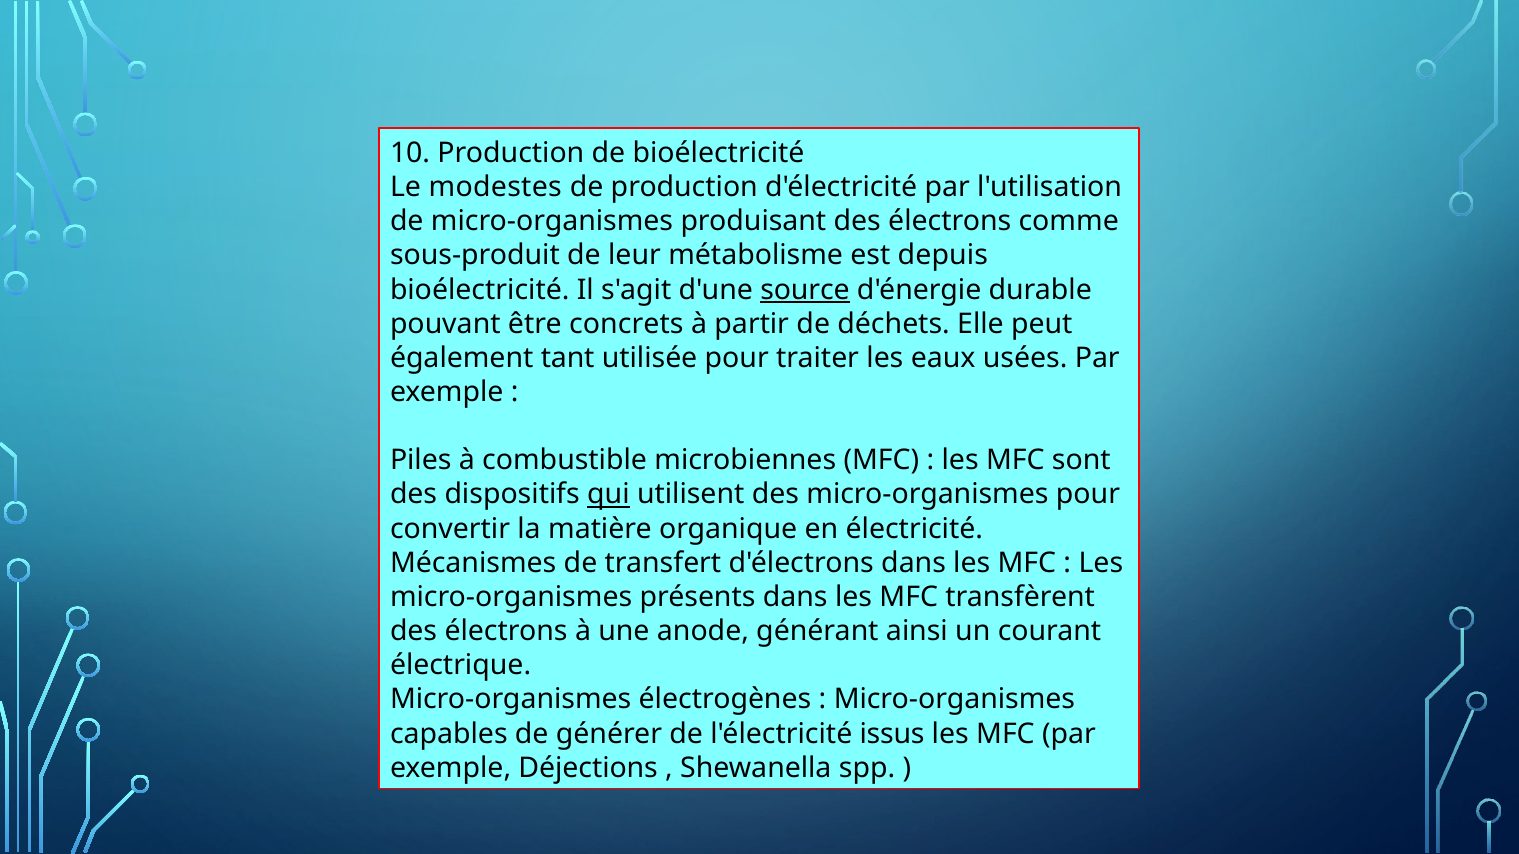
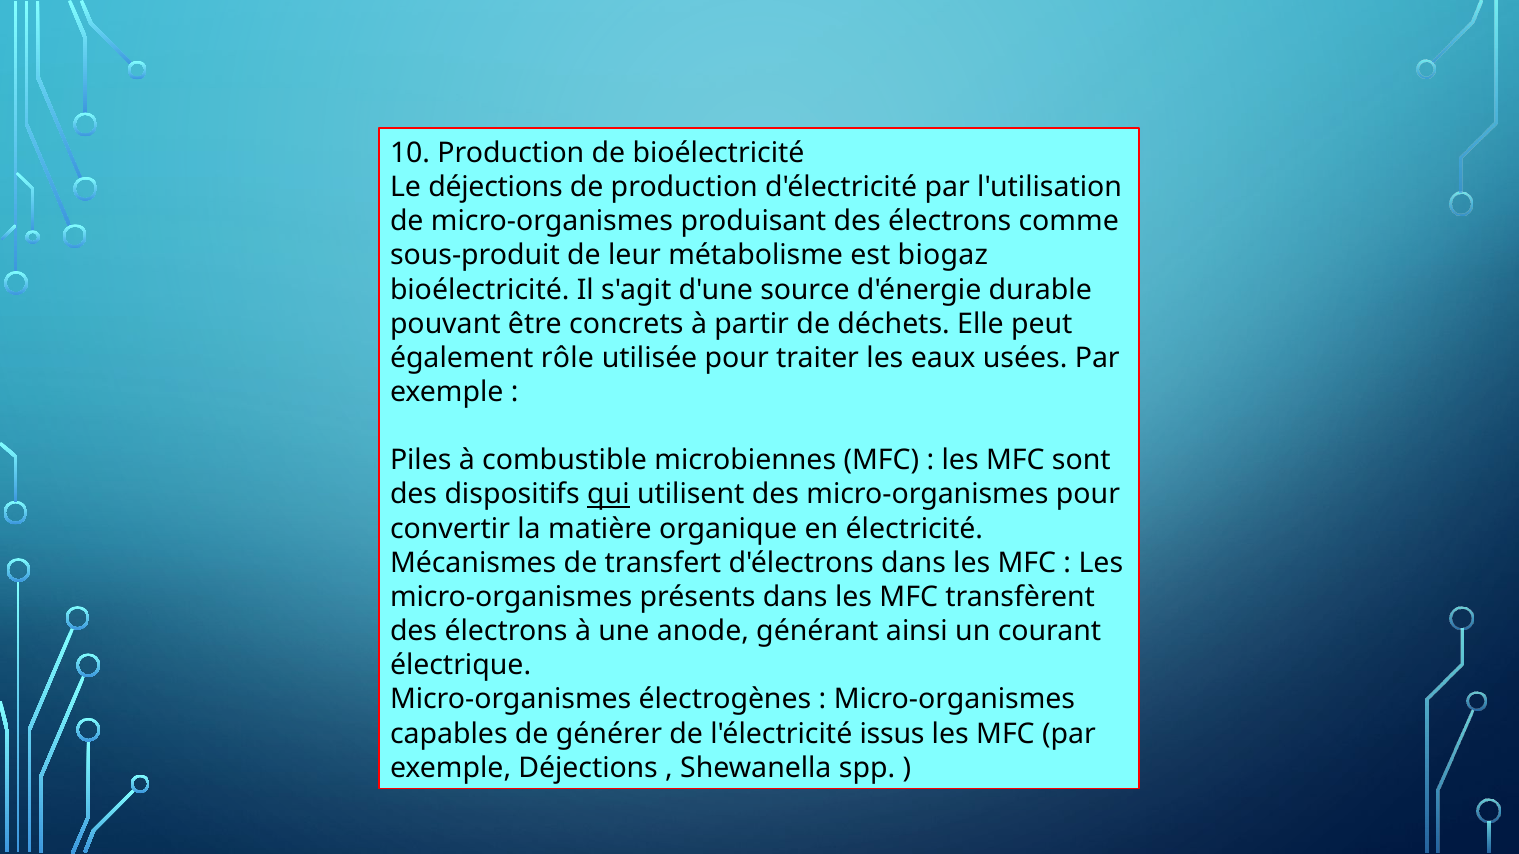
Le modestes: modestes -> déjections (496, 187)
depuis: depuis -> biogaz (943, 256)
source underline: present -> none (805, 290)
tant: tant -> rôle (567, 358)
